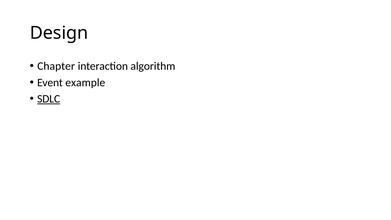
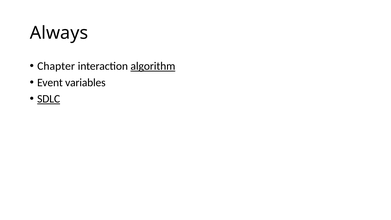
Design: Design -> Always (59, 33)
algorithm underline: none -> present (153, 66)
example: example -> variables (85, 83)
